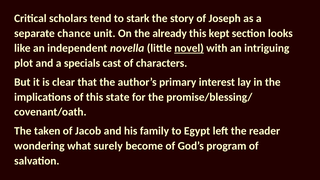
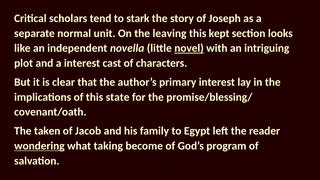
chance: chance -> normal (74, 33)
already: already -> leaving (170, 33)
a specials: specials -> interest (82, 63)
wondering underline: none -> present (39, 146)
surely: surely -> taking (108, 146)
